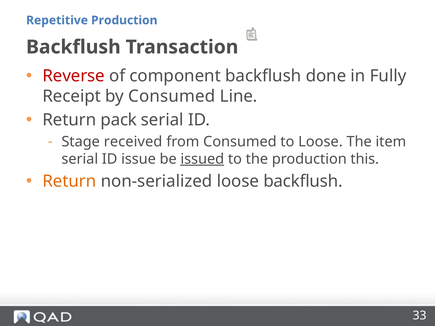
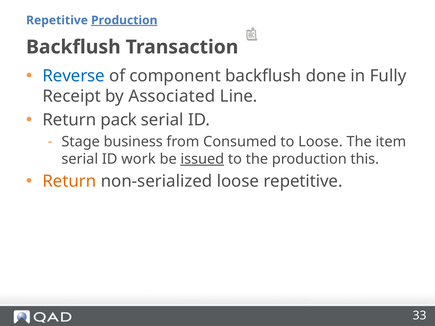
Production underline: none -> present (124, 20)
Reverse colour: red -> blue (74, 76)
by Consumed: Consumed -> Associated (172, 96)
received: received -> business (133, 142)
issue: issue -> work (138, 159)
loose backflush: backflush -> repetitive (303, 182)
